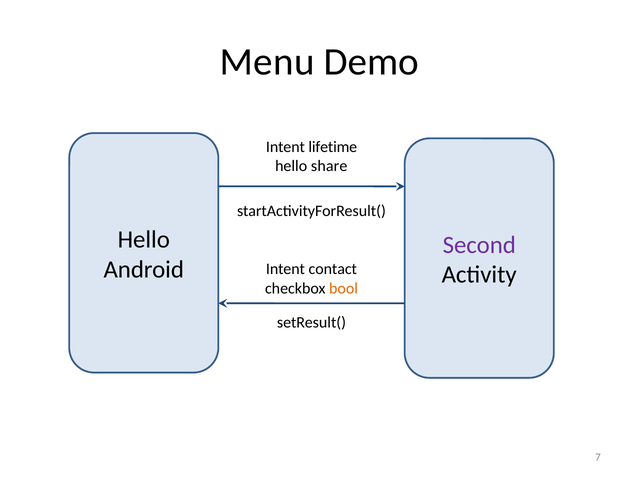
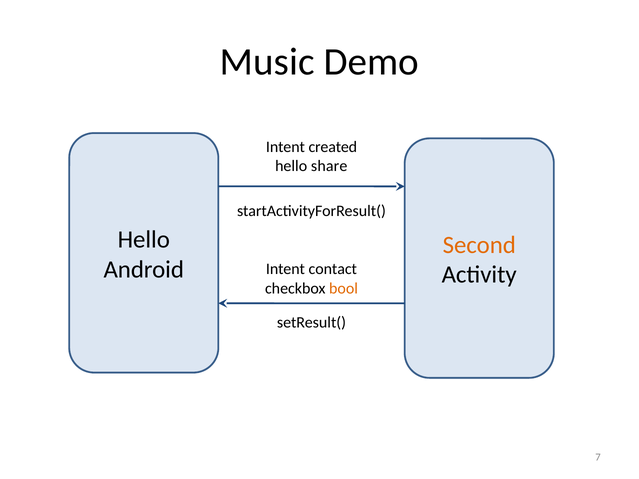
Menu: Menu -> Music (267, 62)
lifetime: lifetime -> created (333, 147)
Second colour: purple -> orange (479, 245)
